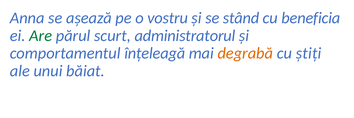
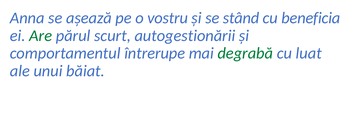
administratorul: administratorul -> autogestionării (185, 36)
înțeleagă: înțeleagă -> întrerupe (155, 53)
degrabă colour: orange -> green (245, 53)
știți: știți -> luat (309, 53)
